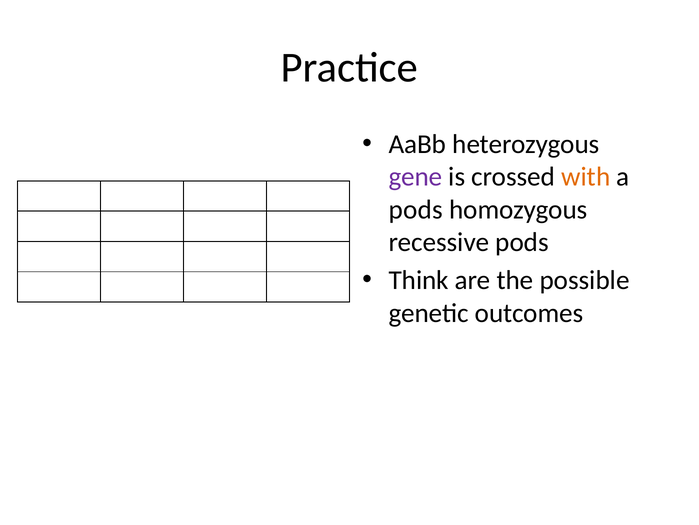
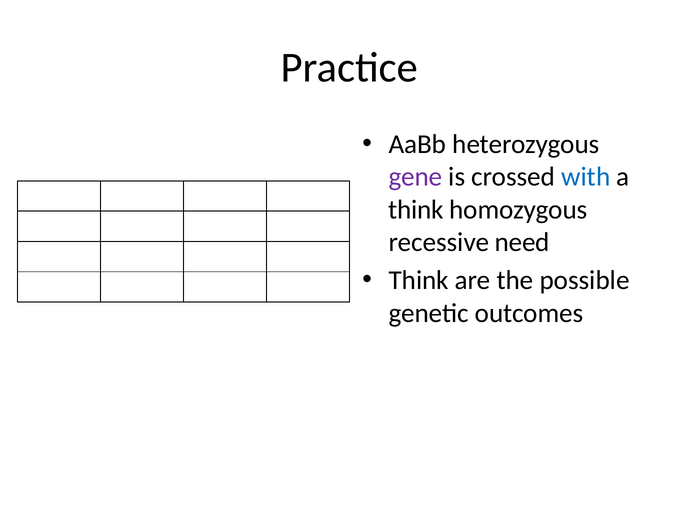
with colour: orange -> blue (586, 177)
pods: pods -> think (416, 209)
recessive pods: pods -> need (522, 242)
